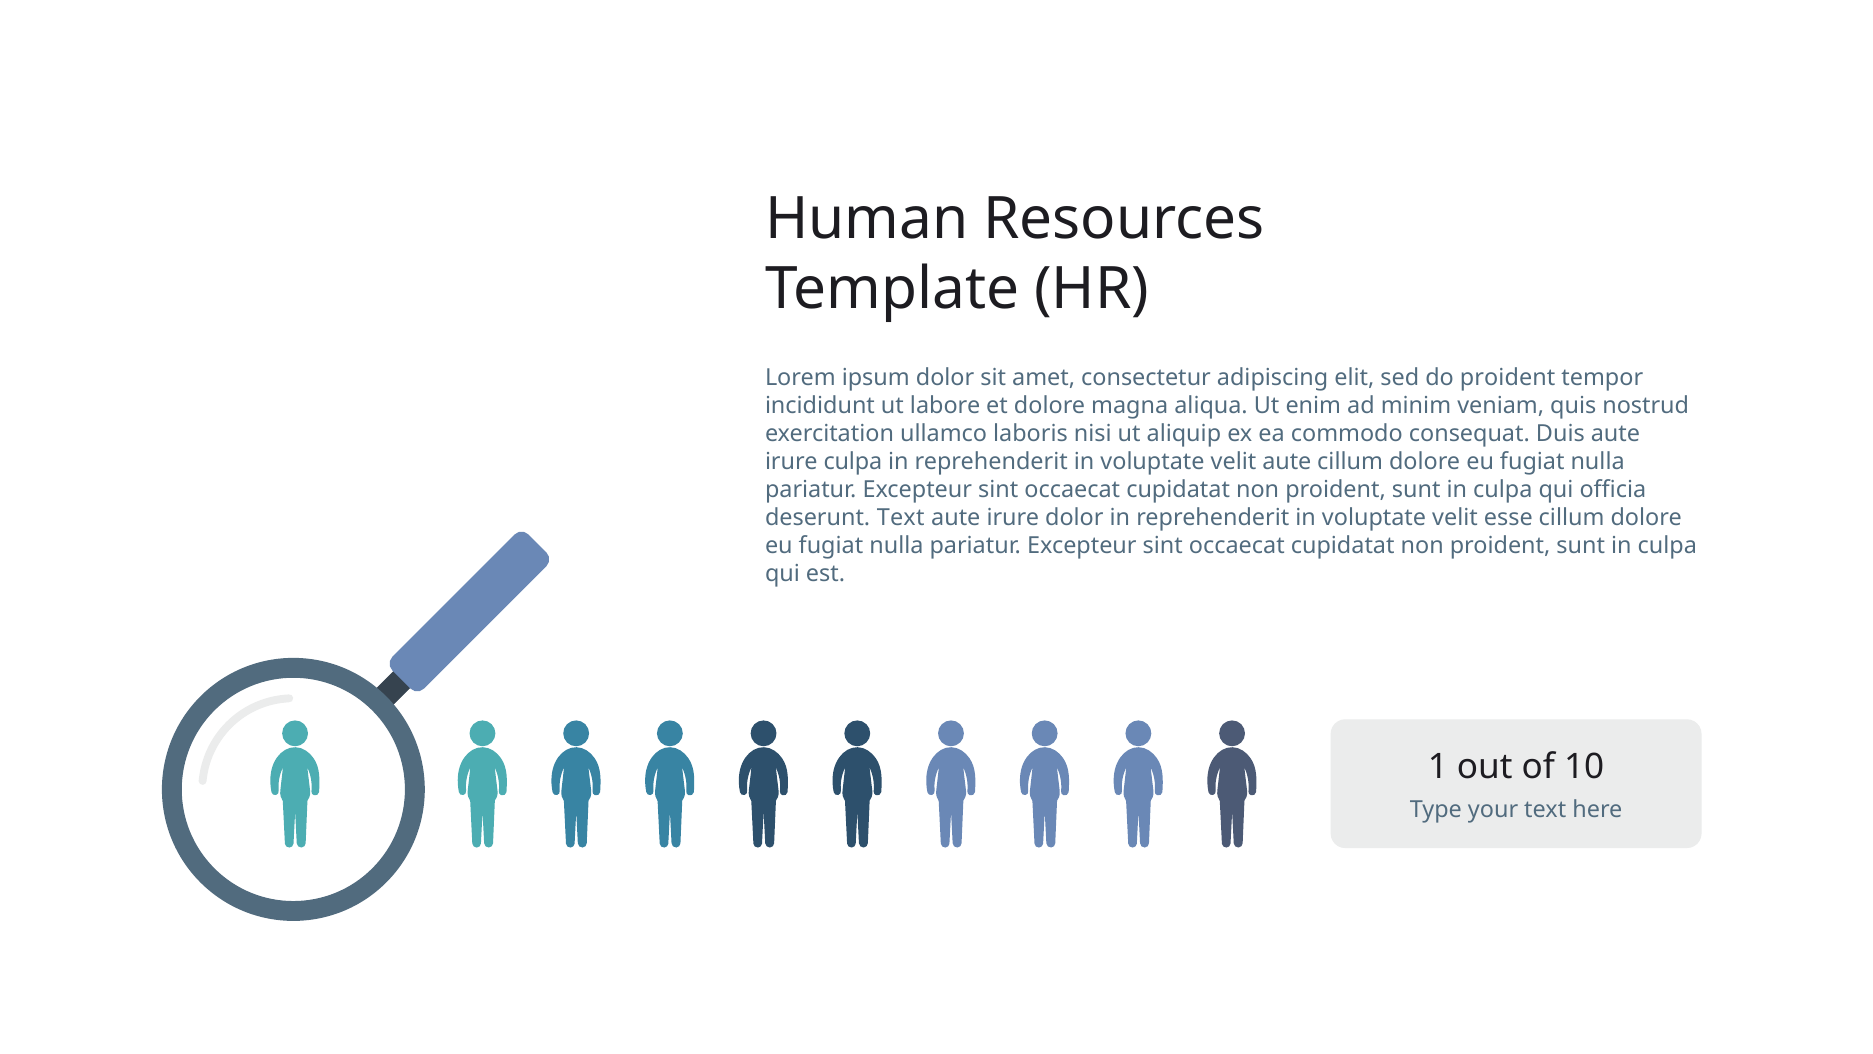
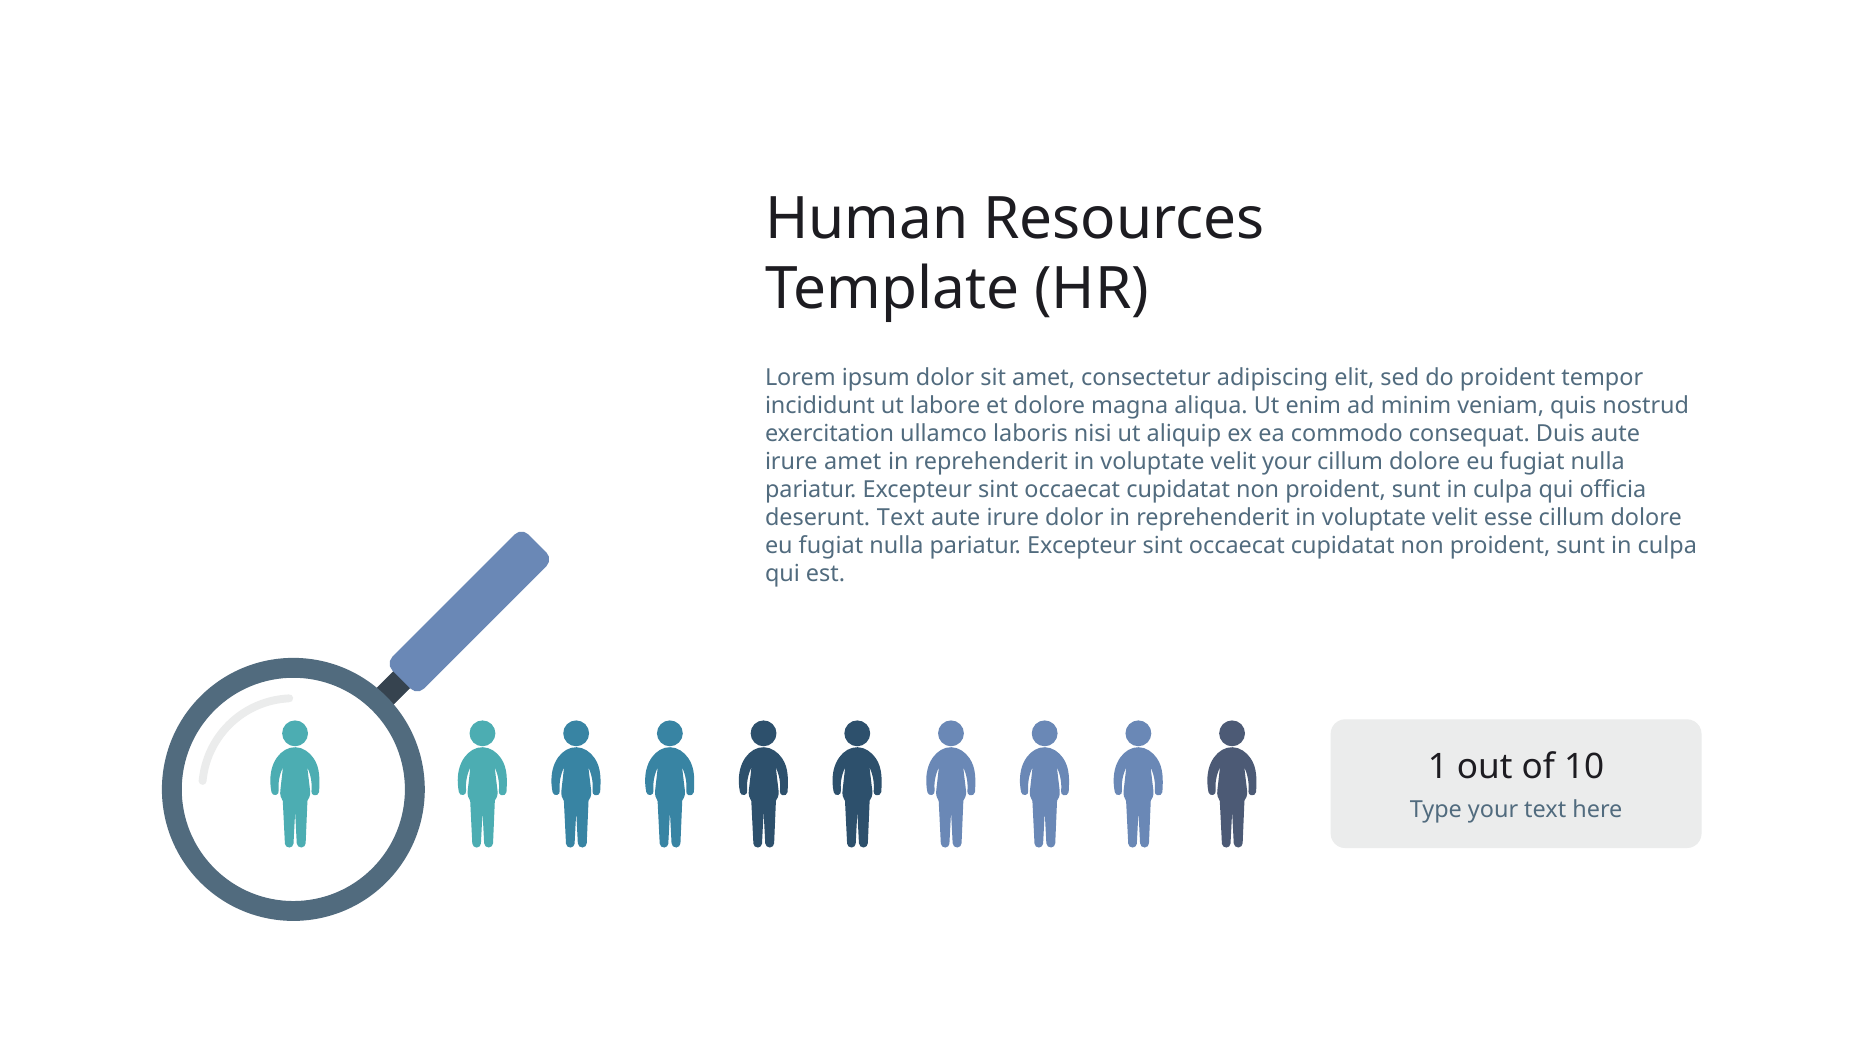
irure culpa: culpa -> amet (853, 461)
velit aute: aute -> your (1287, 461)
